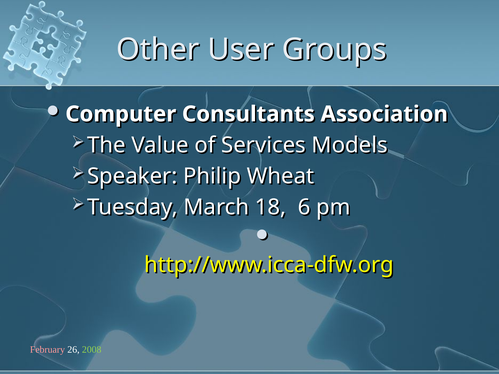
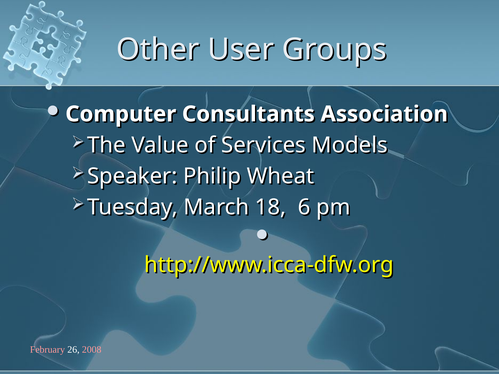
2008 colour: light green -> pink (92, 350)
